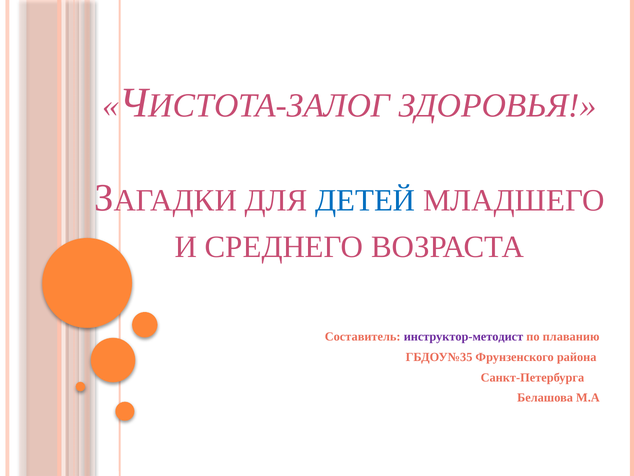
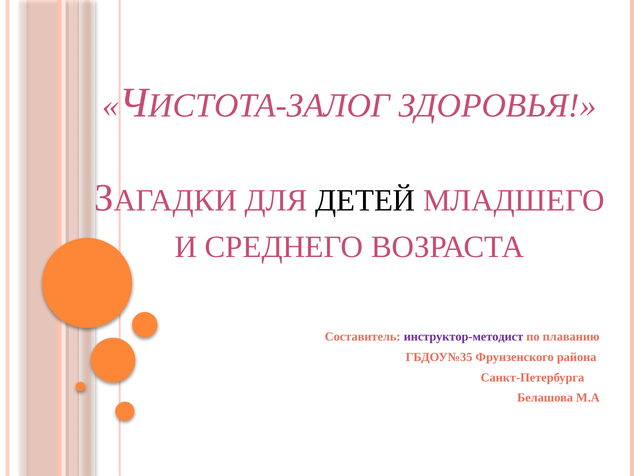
ДЕТЕЙ colour: blue -> black (365, 200)
